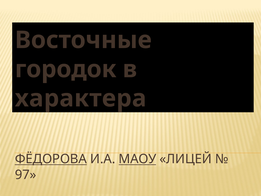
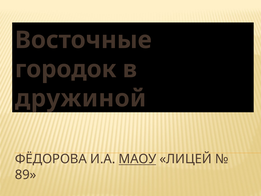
характера: характера -> дружиной (81, 98)
ФЁДОРОВА underline: present -> none (51, 159)
97: 97 -> 89 (26, 175)
